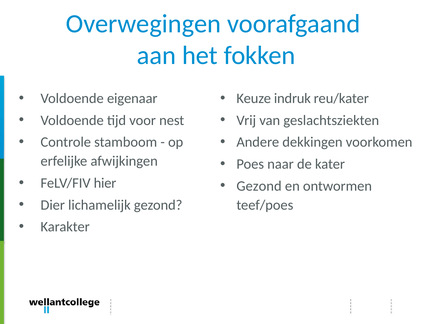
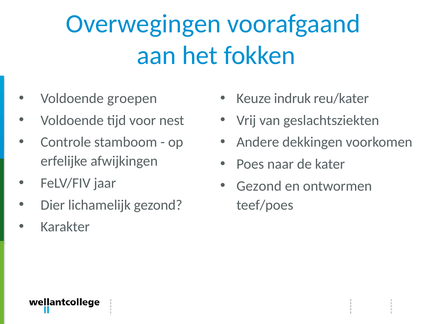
eigenaar: eigenaar -> groepen (132, 99)
hier: hier -> jaar (105, 183)
